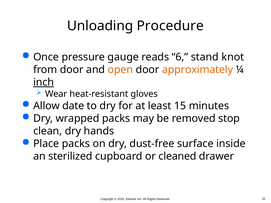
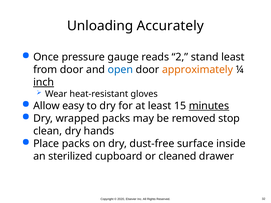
Procedure: Procedure -> Accurately (170, 26)
6: 6 -> 2 (180, 57)
stand knot: knot -> least (233, 57)
open colour: orange -> blue (120, 70)
date: date -> easy (73, 106)
minutes underline: none -> present (209, 106)
